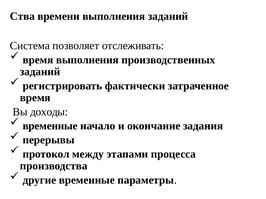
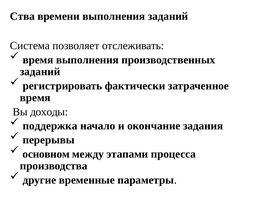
временные: временные -> поддержка (50, 126)
протокол: протокол -> основном (46, 154)
